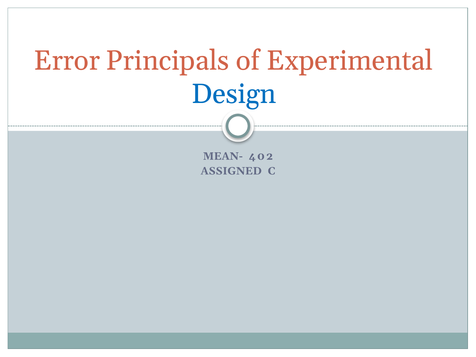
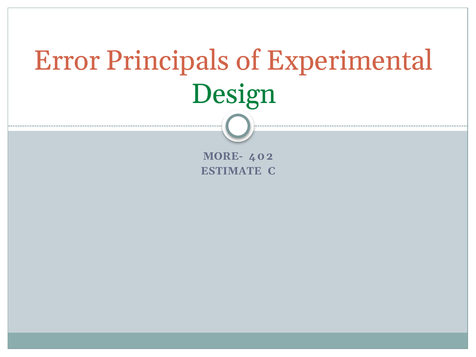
Design colour: blue -> green (234, 94)
MEAN-: MEAN- -> MORE- (223, 156)
ASSIGNED: ASSIGNED -> ESTIMATE (231, 171)
